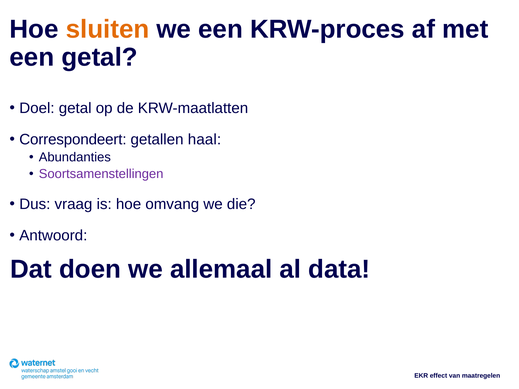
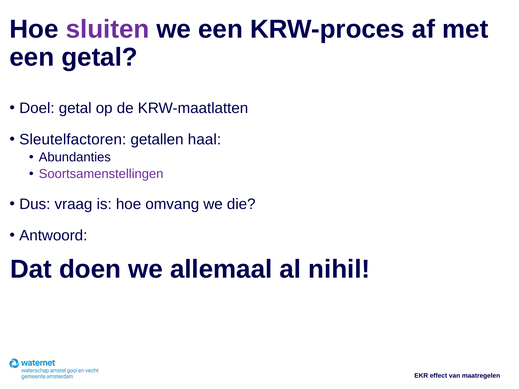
sluiten colour: orange -> purple (108, 29)
Correspondeert: Correspondeert -> Sleutelfactoren (73, 140)
data: data -> nihil (339, 269)
